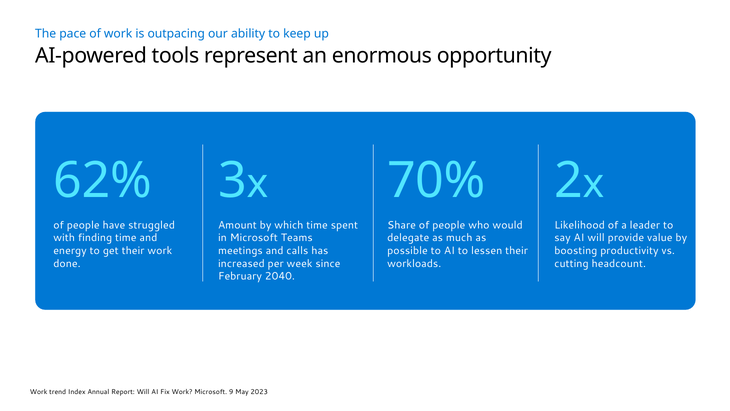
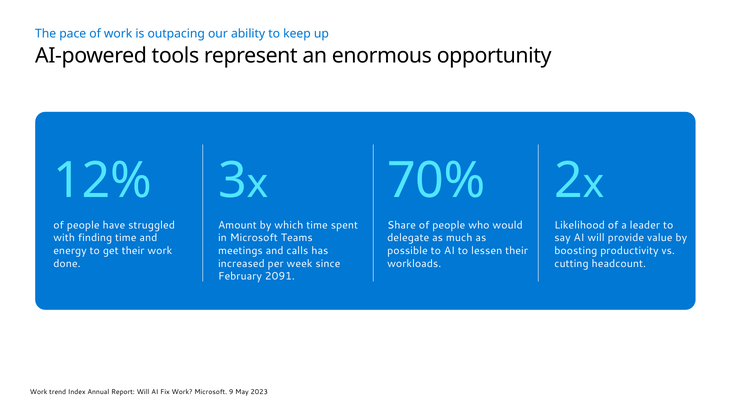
62%: 62% -> 12% (103, 181)
2040: 2040 -> 2091 (280, 276)
